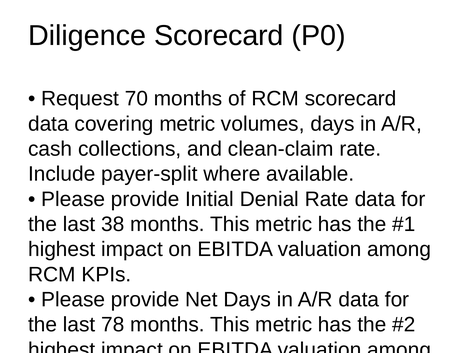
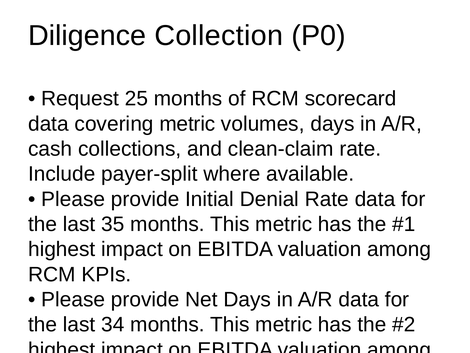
Diligence Scorecard: Scorecard -> Collection (219, 36)
70: 70 -> 25 (136, 99)
38: 38 -> 35 (113, 224)
78: 78 -> 34 (113, 324)
